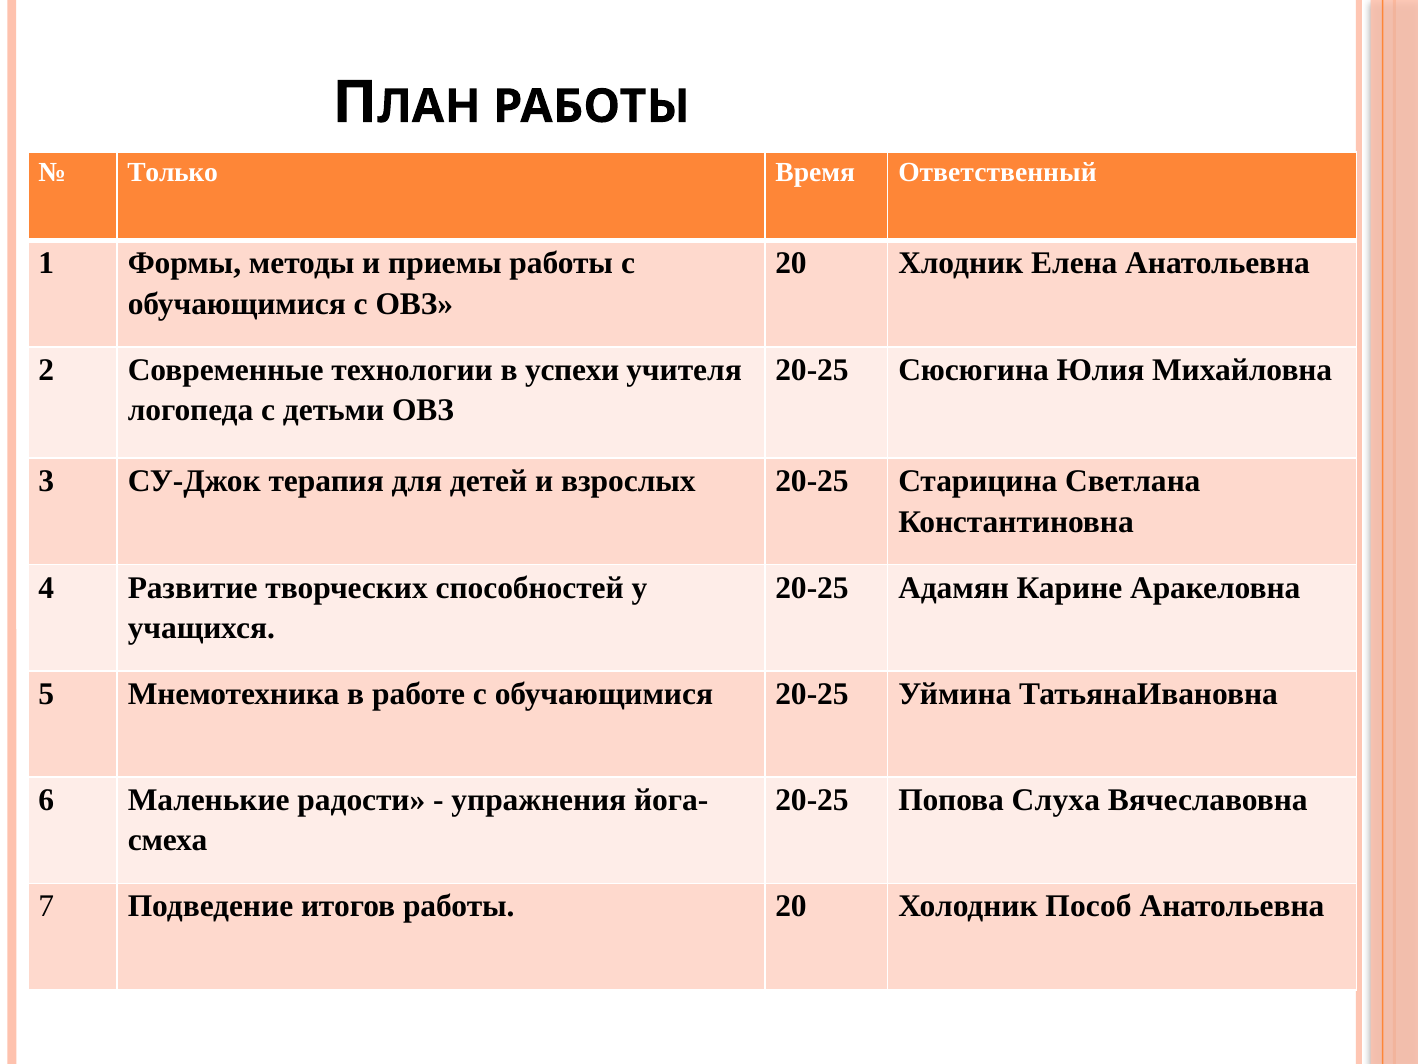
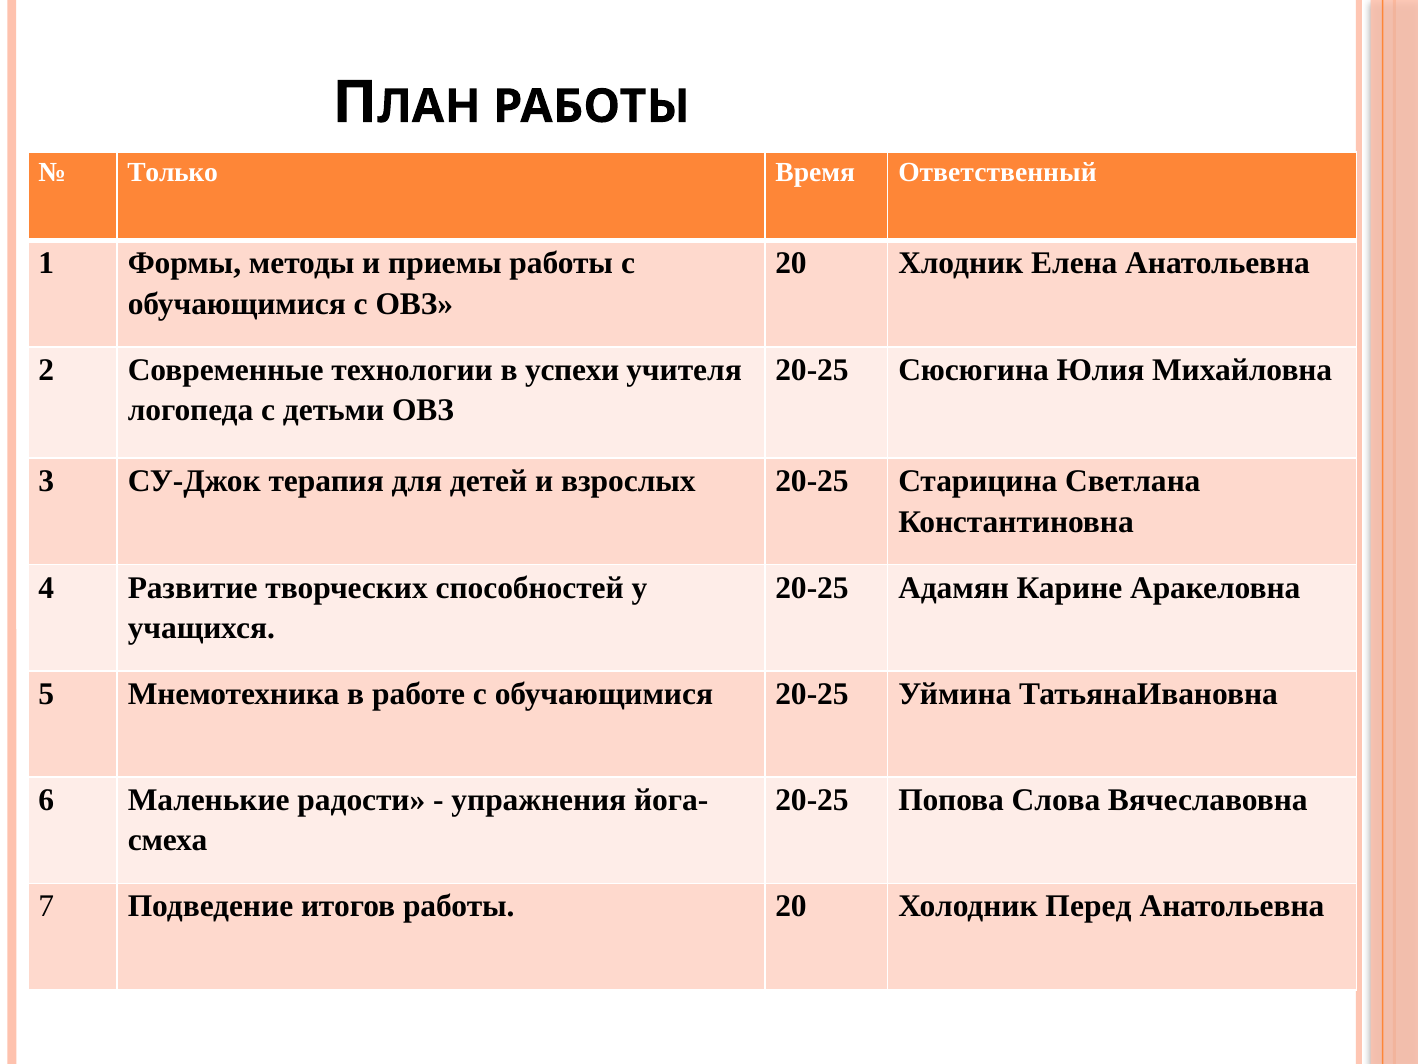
Слуха: Слуха -> Слова (1056, 800)
Пособ: Пособ -> Перед (1089, 906)
